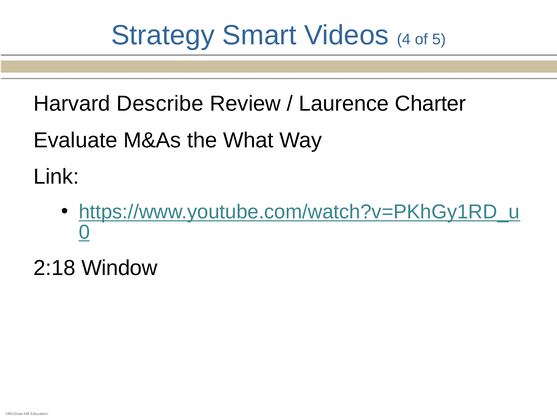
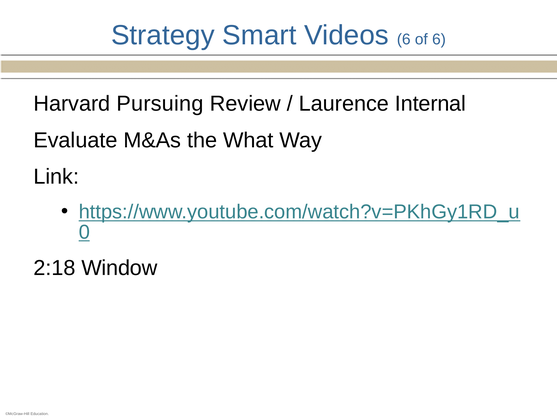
Videos 4: 4 -> 6 (404, 39)
of 5: 5 -> 6 (439, 39)
Describe: Describe -> Pursuing (160, 104)
Charter: Charter -> Internal (430, 104)
